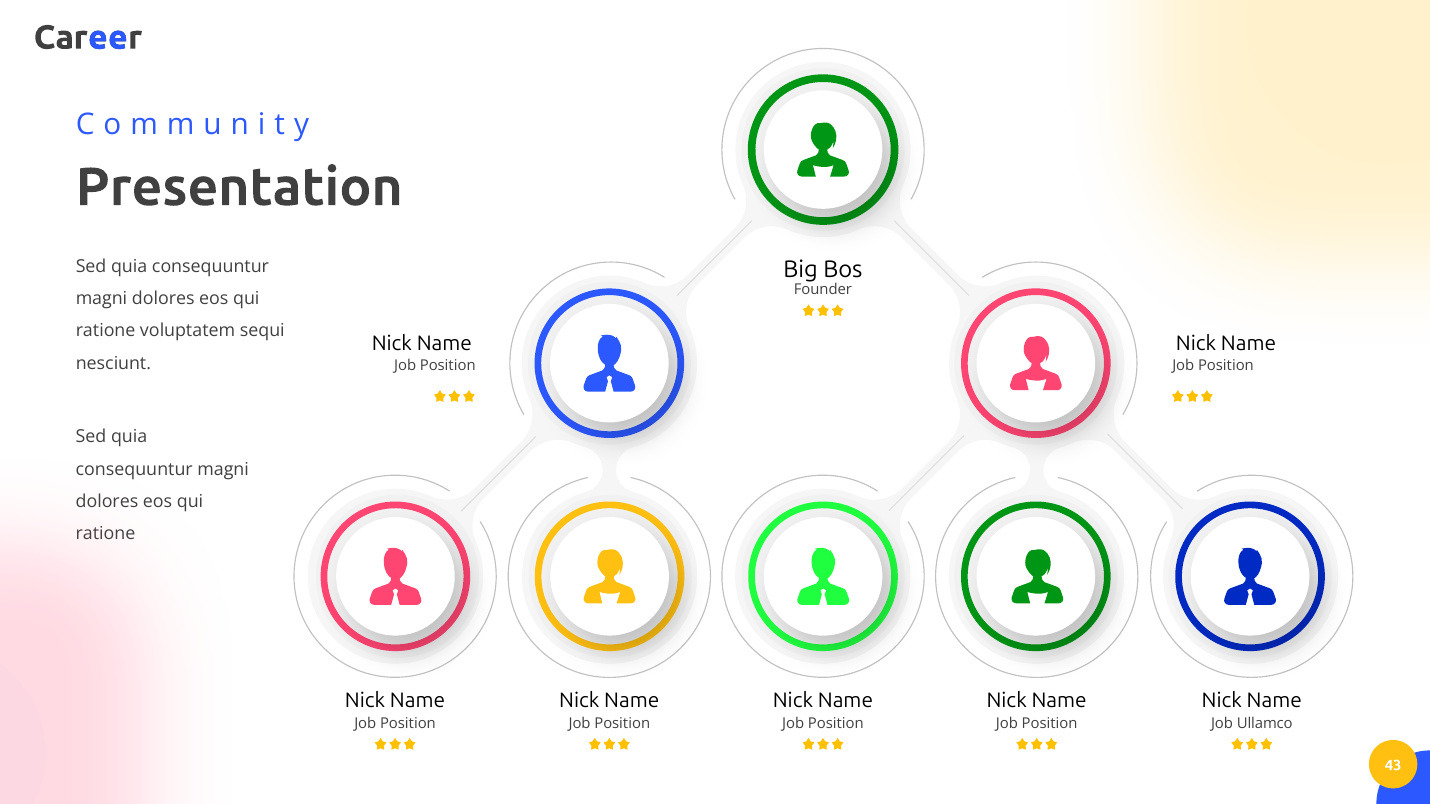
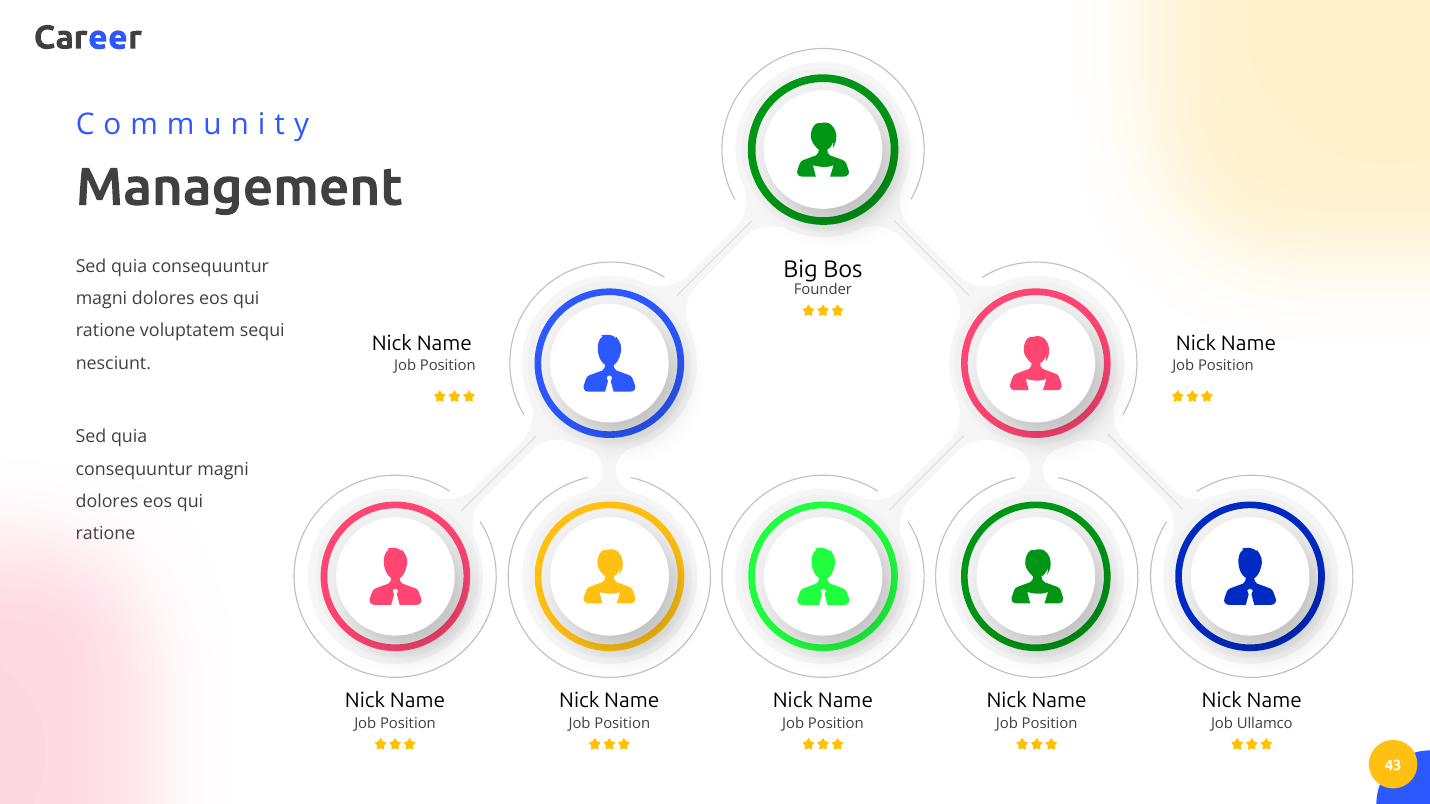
Presentation: Presentation -> Management (239, 187)
